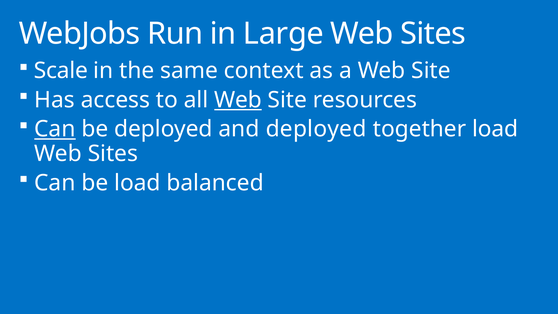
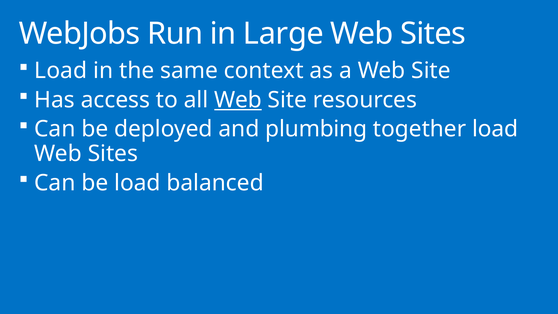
Scale: Scale -> Load (61, 71)
Can underline: present -> none (55, 129)
and deployed: deployed -> plumbing (316, 129)
